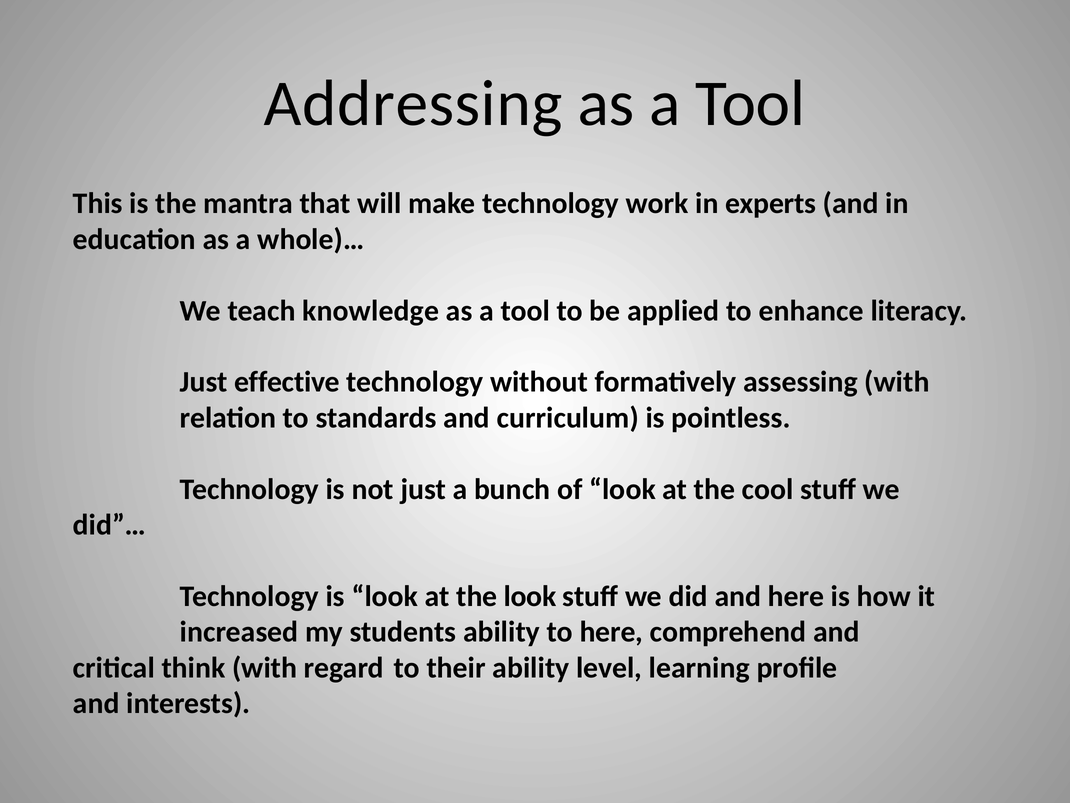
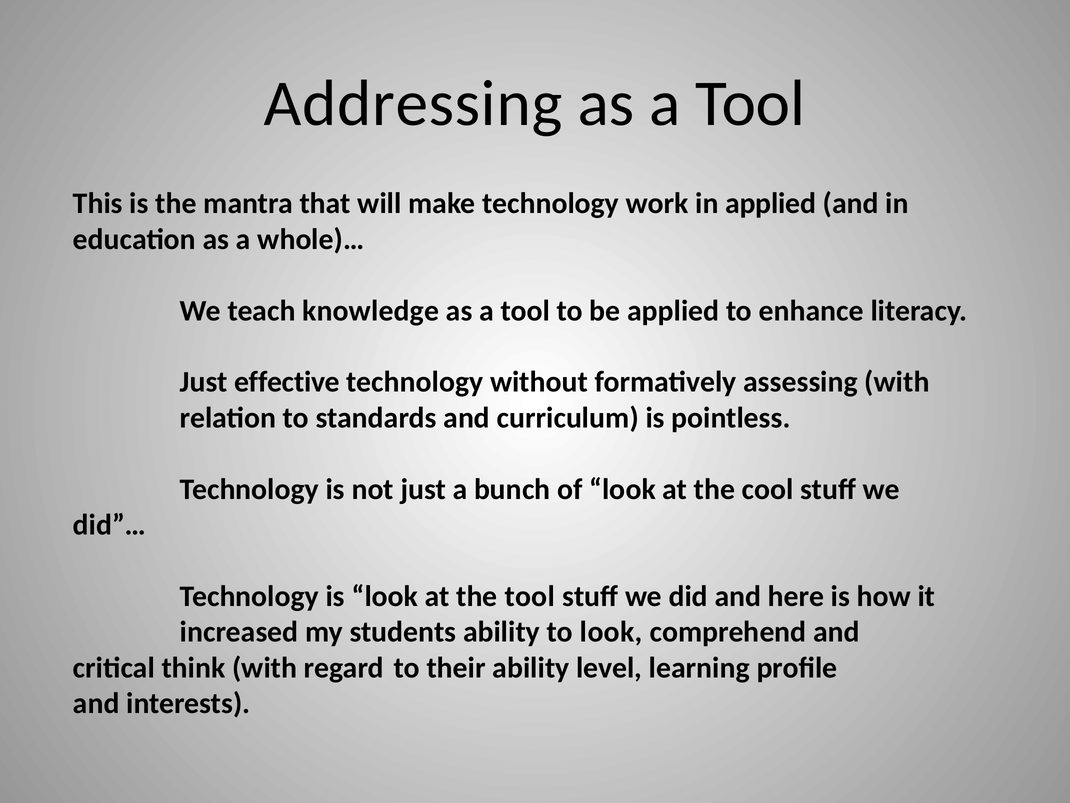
in experts: experts -> applied (771, 204)
the look: look -> tool (530, 596)
to here: here -> look (611, 632)
